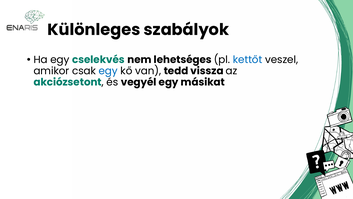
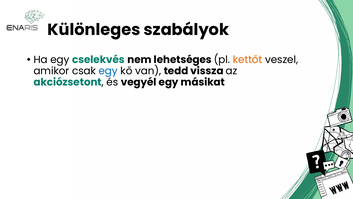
kettőt colour: blue -> orange (248, 60)
